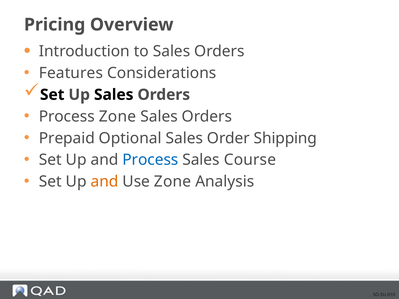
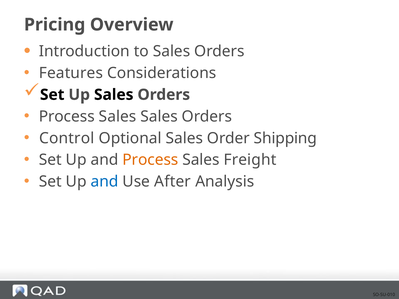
Zone: Zone -> Sales (118, 117)
Prepaid: Prepaid -> Control (67, 138)
Process colour: blue -> orange (150, 160)
Course: Course -> Freight (250, 160)
and colour: orange -> blue (105, 182)
Use Zone: Zone -> After (173, 182)
